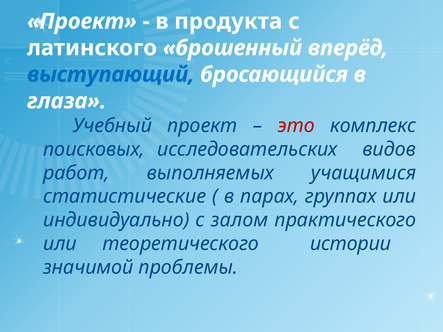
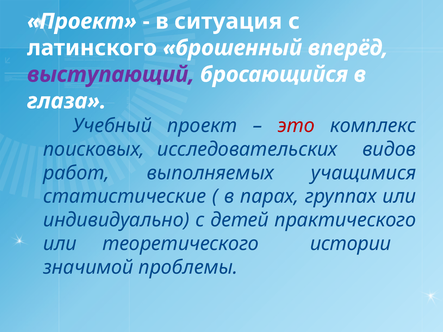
продукта: продукта -> ситуация (228, 21)
выступающий colour: blue -> purple (111, 75)
залом: залом -> детей (240, 220)
